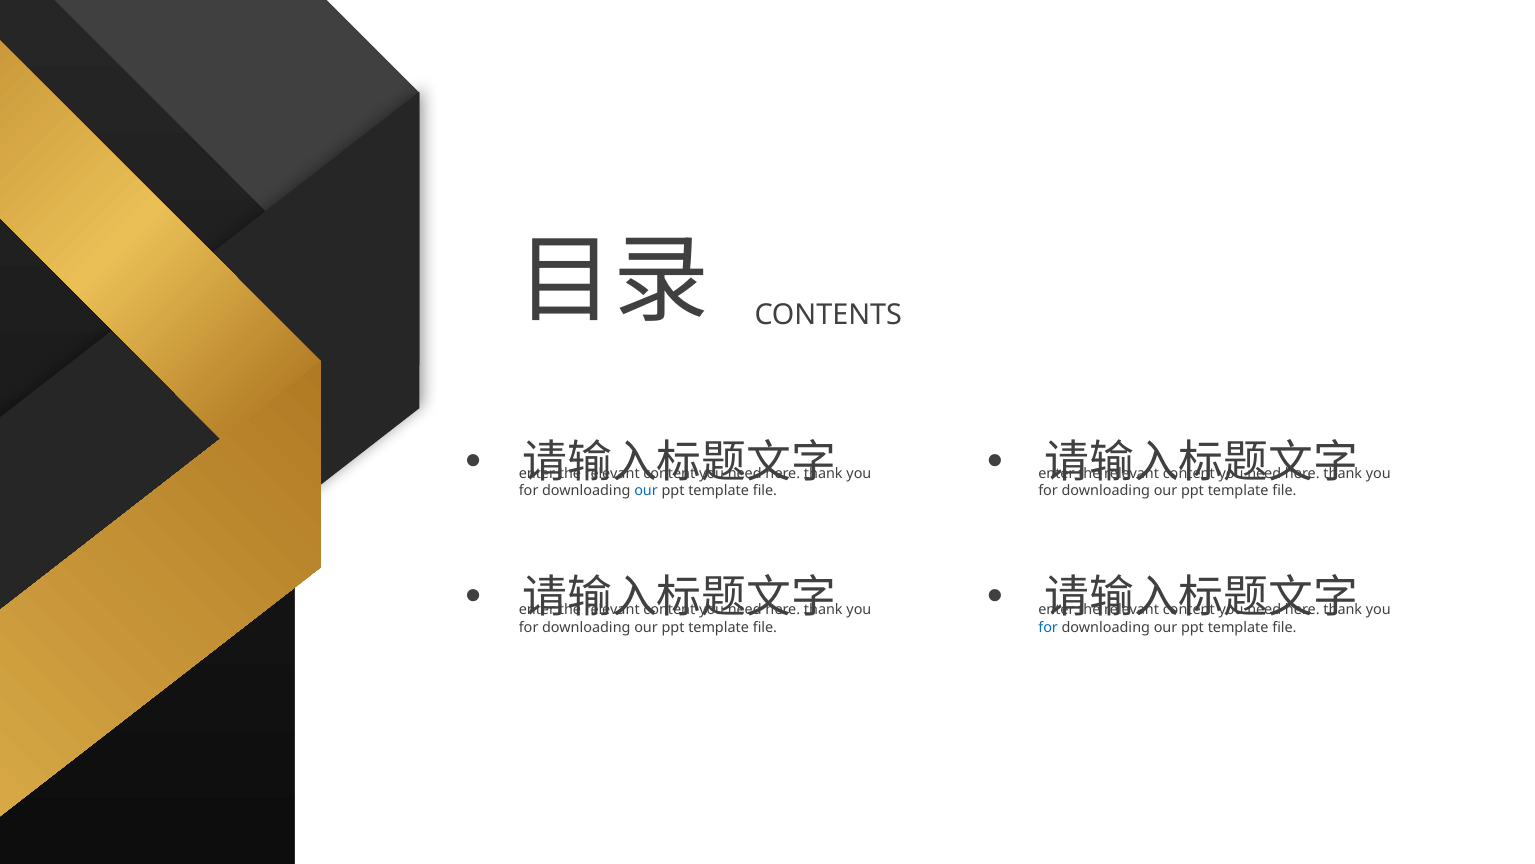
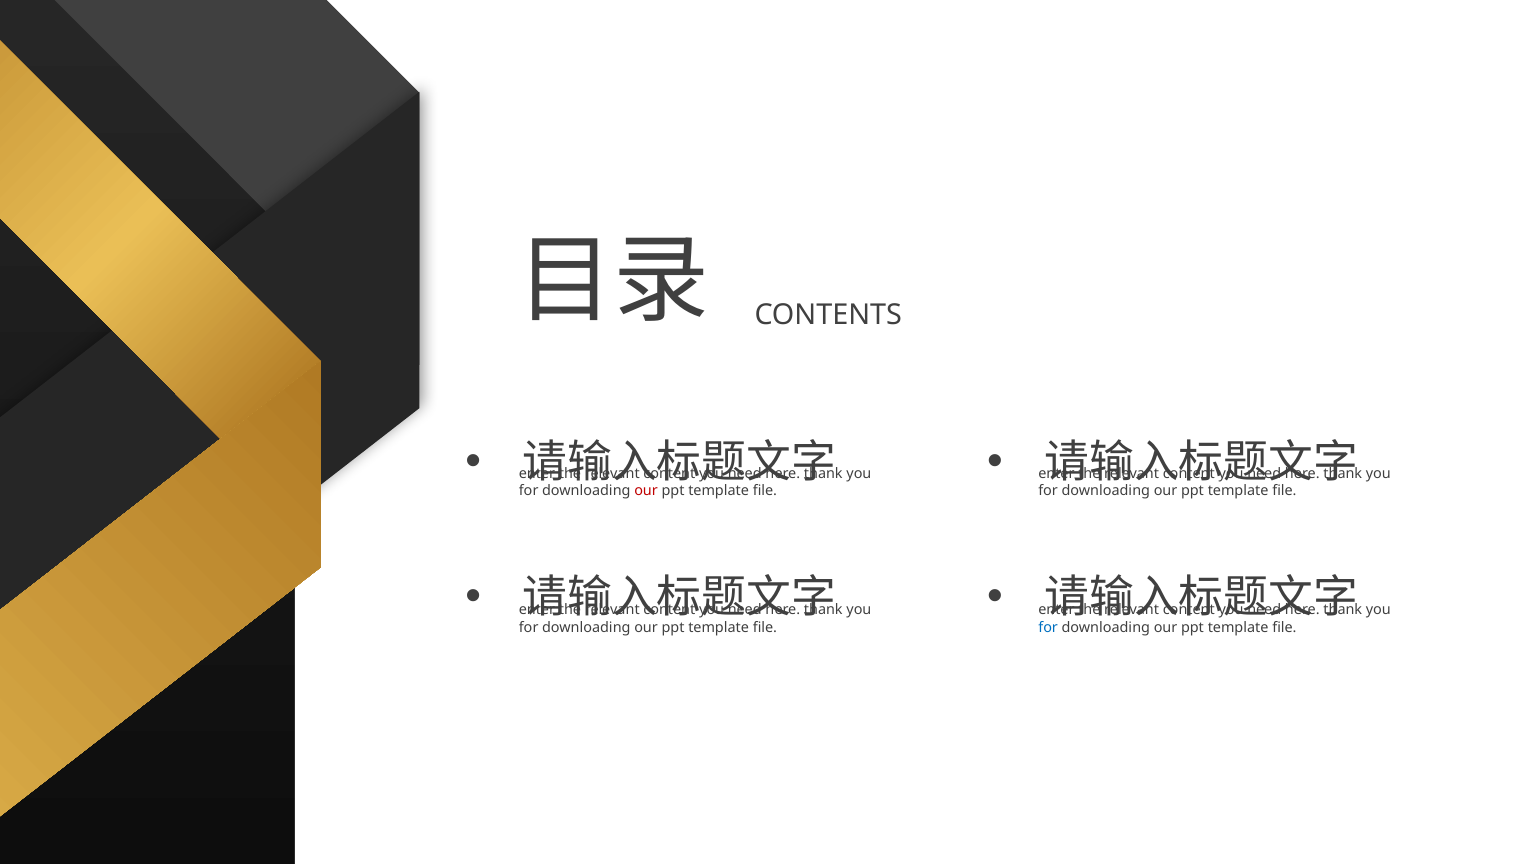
our colour: blue -> red (646, 491)
